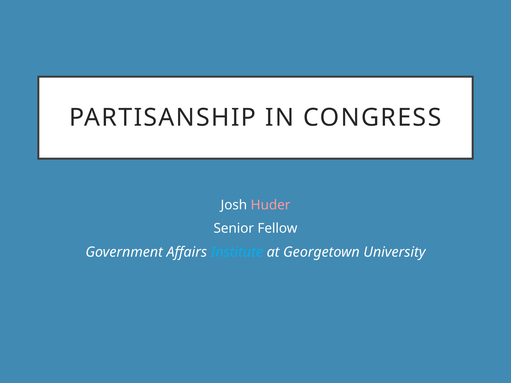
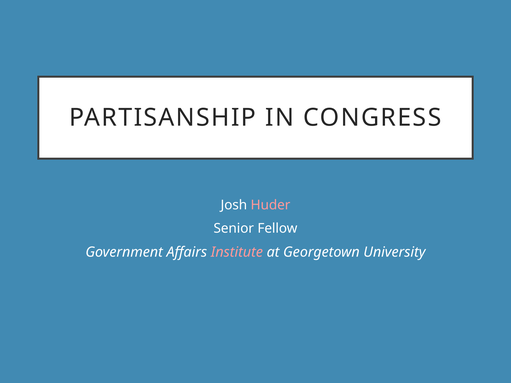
Institute colour: light blue -> pink (237, 252)
